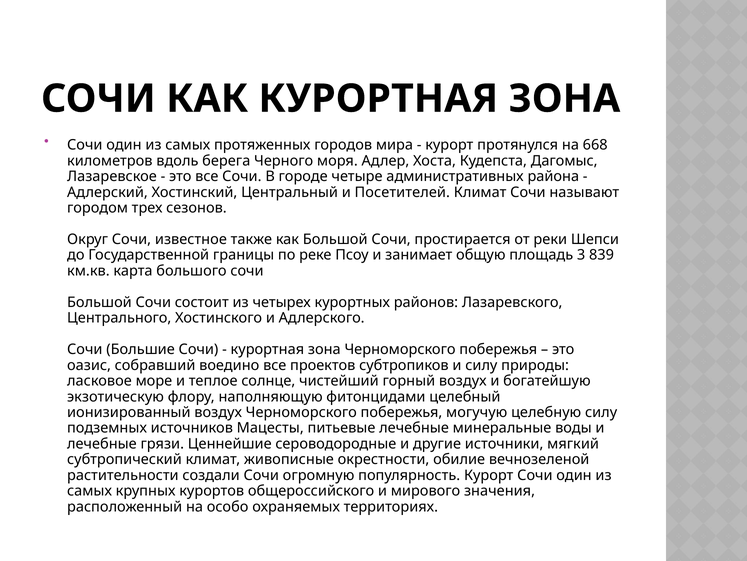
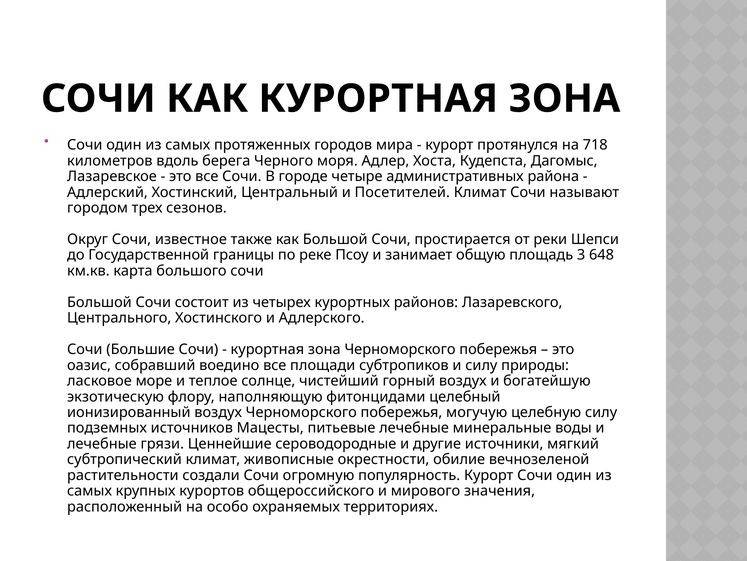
668: 668 -> 718 (595, 145)
839: 839 -> 648 (602, 255)
проектов: проектов -> площади (323, 365)
